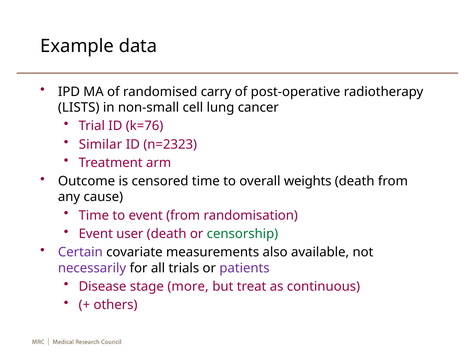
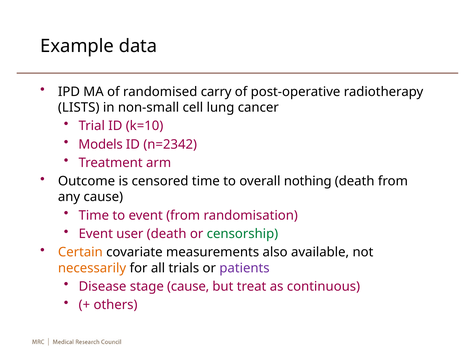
k=76: k=76 -> k=10 (145, 126)
Similar: Similar -> Models (101, 144)
n=2323: n=2323 -> n=2342 (170, 144)
weights: weights -> nothing (308, 181)
Certain colour: purple -> orange (80, 252)
necessarily colour: purple -> orange (92, 268)
stage more: more -> cause (188, 286)
